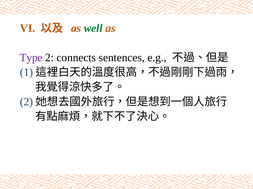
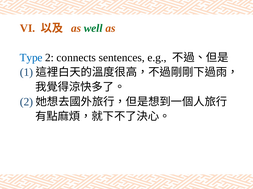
Type colour: purple -> blue (31, 58)
